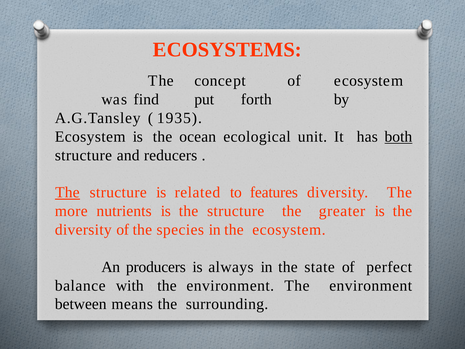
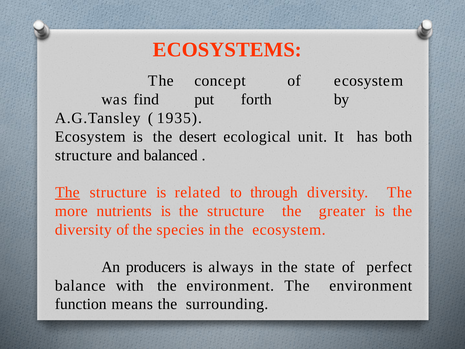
ocean: ocean -> desert (198, 137)
both underline: present -> none (398, 137)
reducers: reducers -> balanced (171, 155)
features: features -> through (274, 192)
between: between -> function (81, 304)
